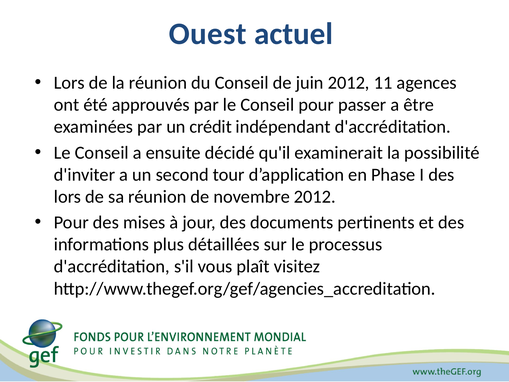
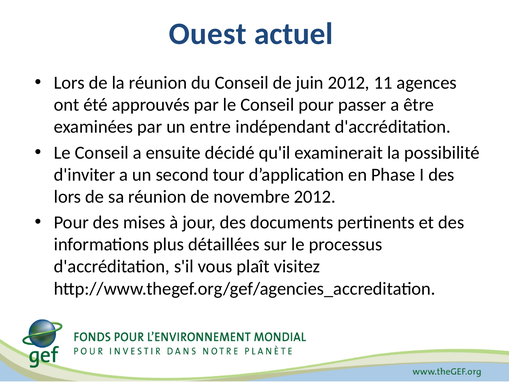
crédit: crédit -> entre (210, 127)
